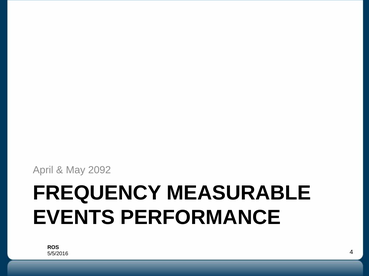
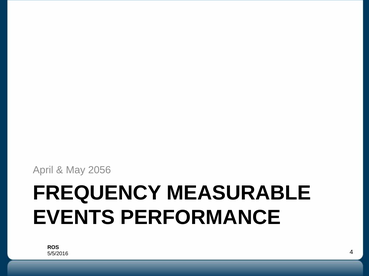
2092: 2092 -> 2056 (100, 171)
